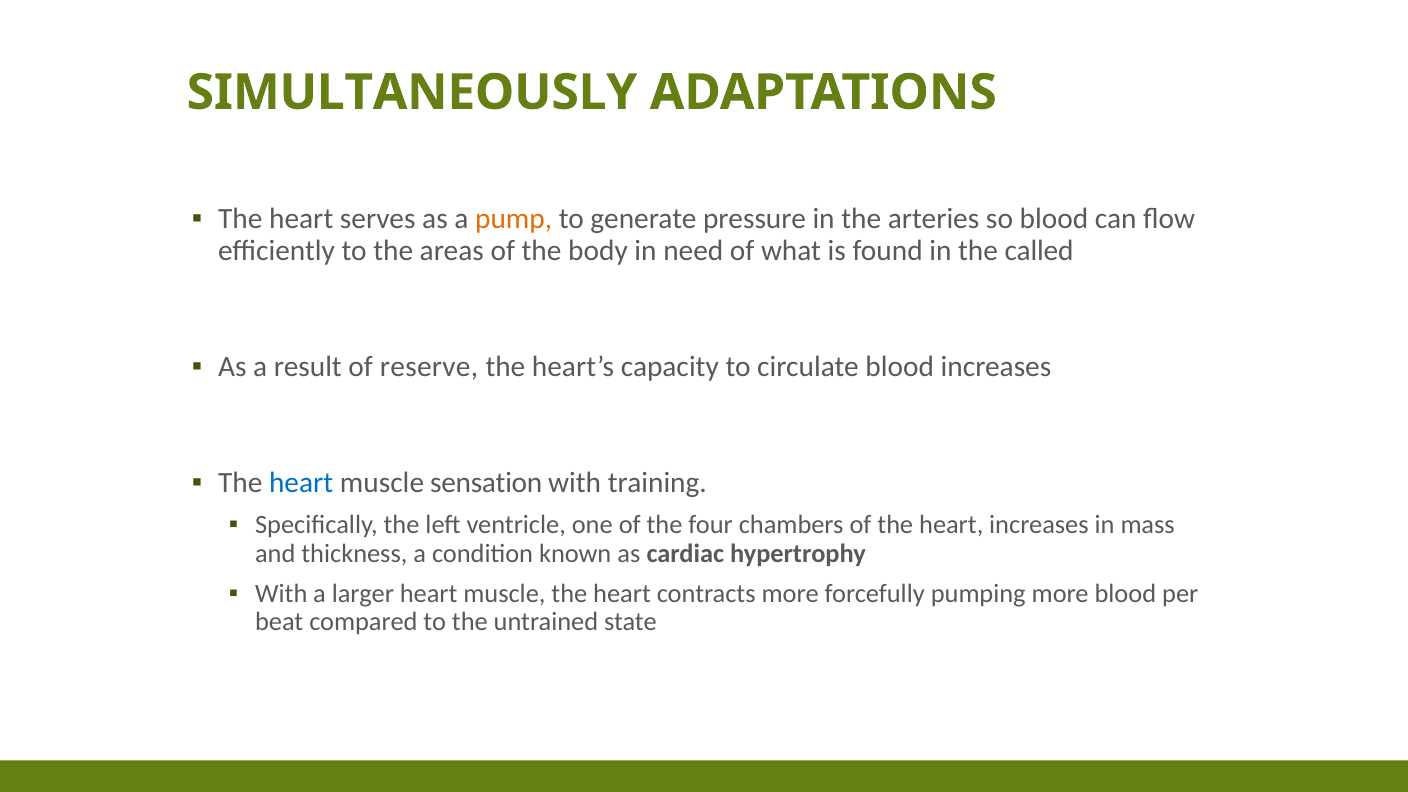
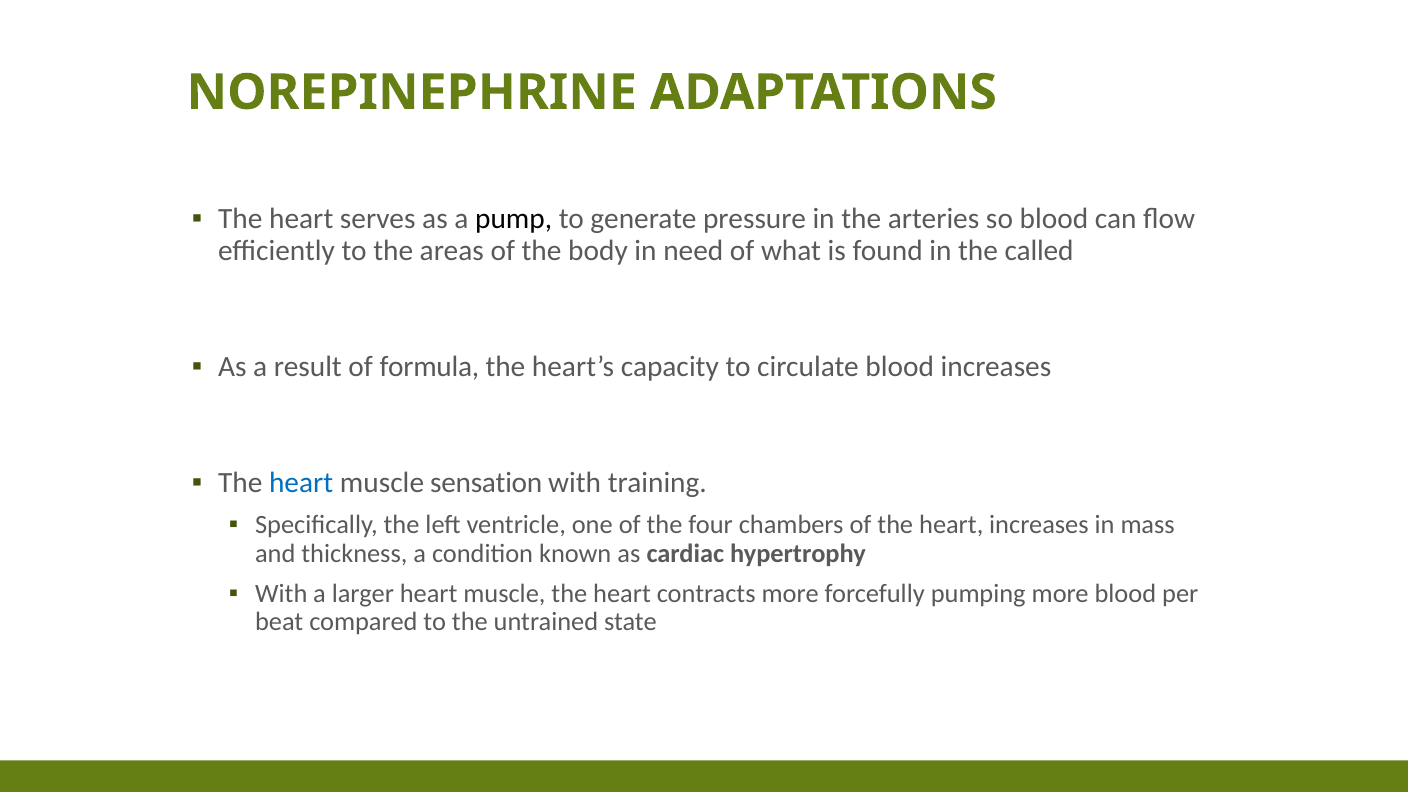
SIMULTANEOUSLY: SIMULTANEOUSLY -> NOREPINEPHRINE (412, 92)
pump colour: orange -> black (514, 219)
reserve: reserve -> formula (429, 367)
